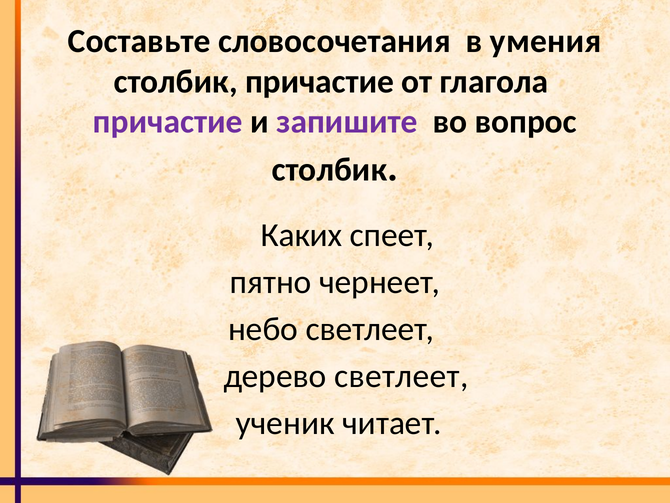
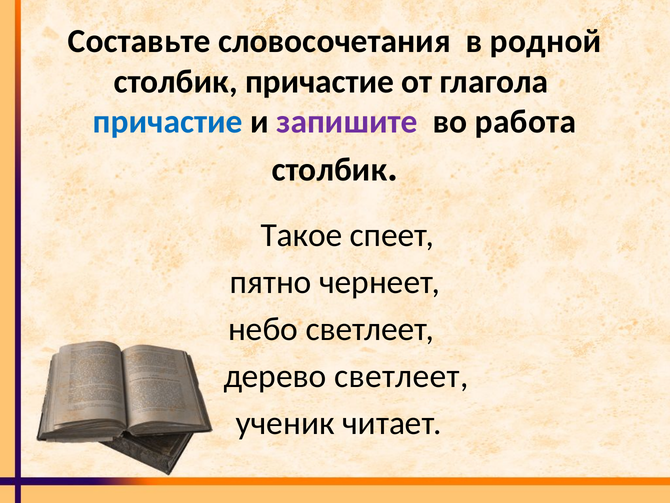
умения: умения -> родной (546, 41)
причастие colour: purple -> blue (168, 122)
вопрос: вопрос -> работа (526, 122)
Каких: Каких -> Такое (302, 235)
